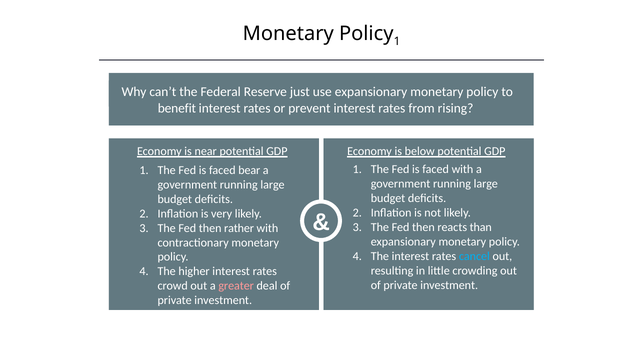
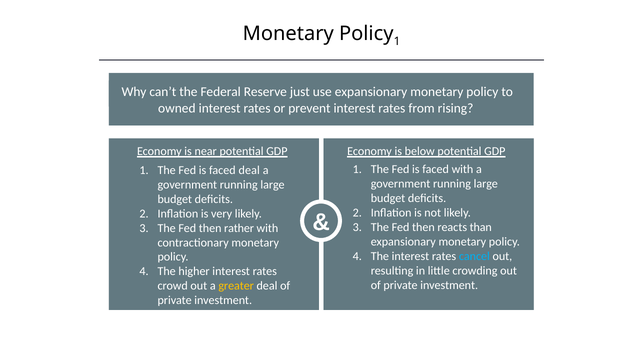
benefit: benefit -> owned (177, 108)
faced bear: bear -> deal (249, 170)
greater colour: pink -> yellow (236, 286)
